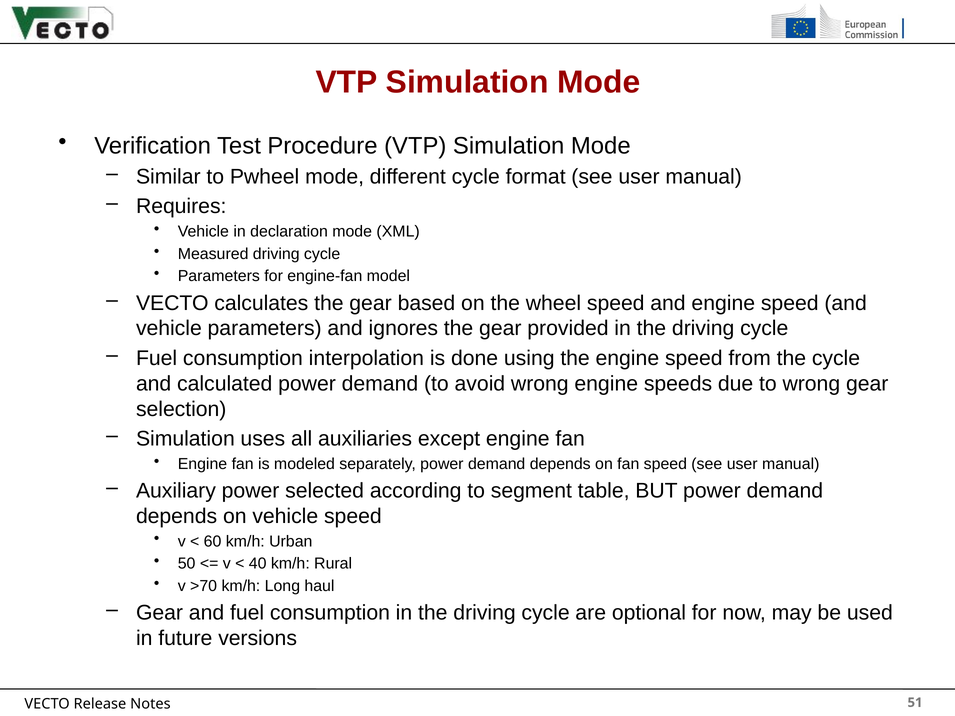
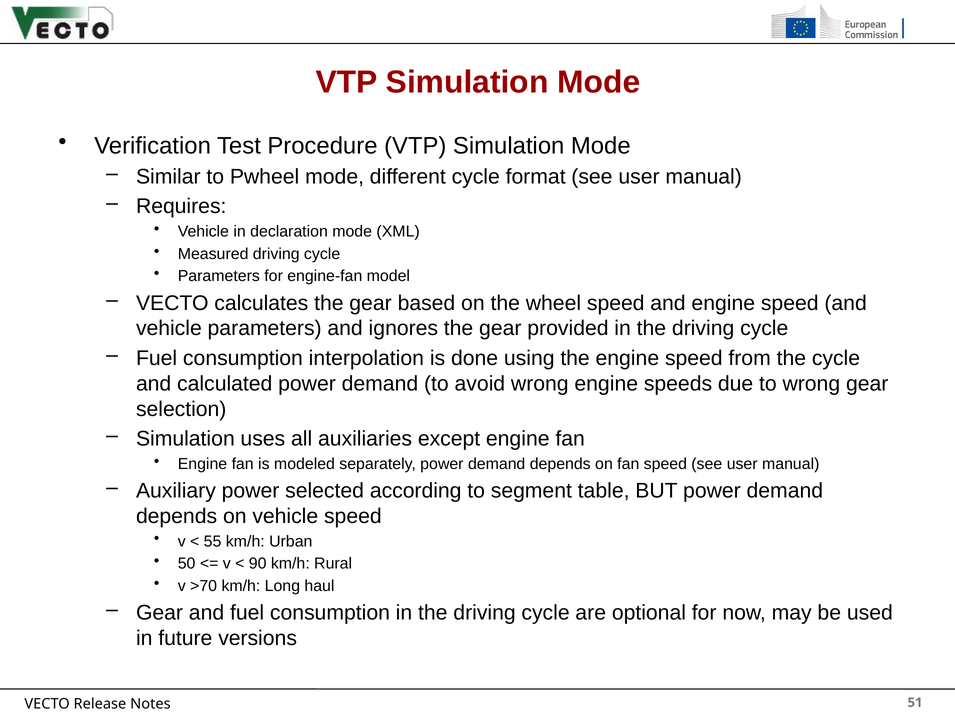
60: 60 -> 55 (213, 541)
40: 40 -> 90 (258, 564)
